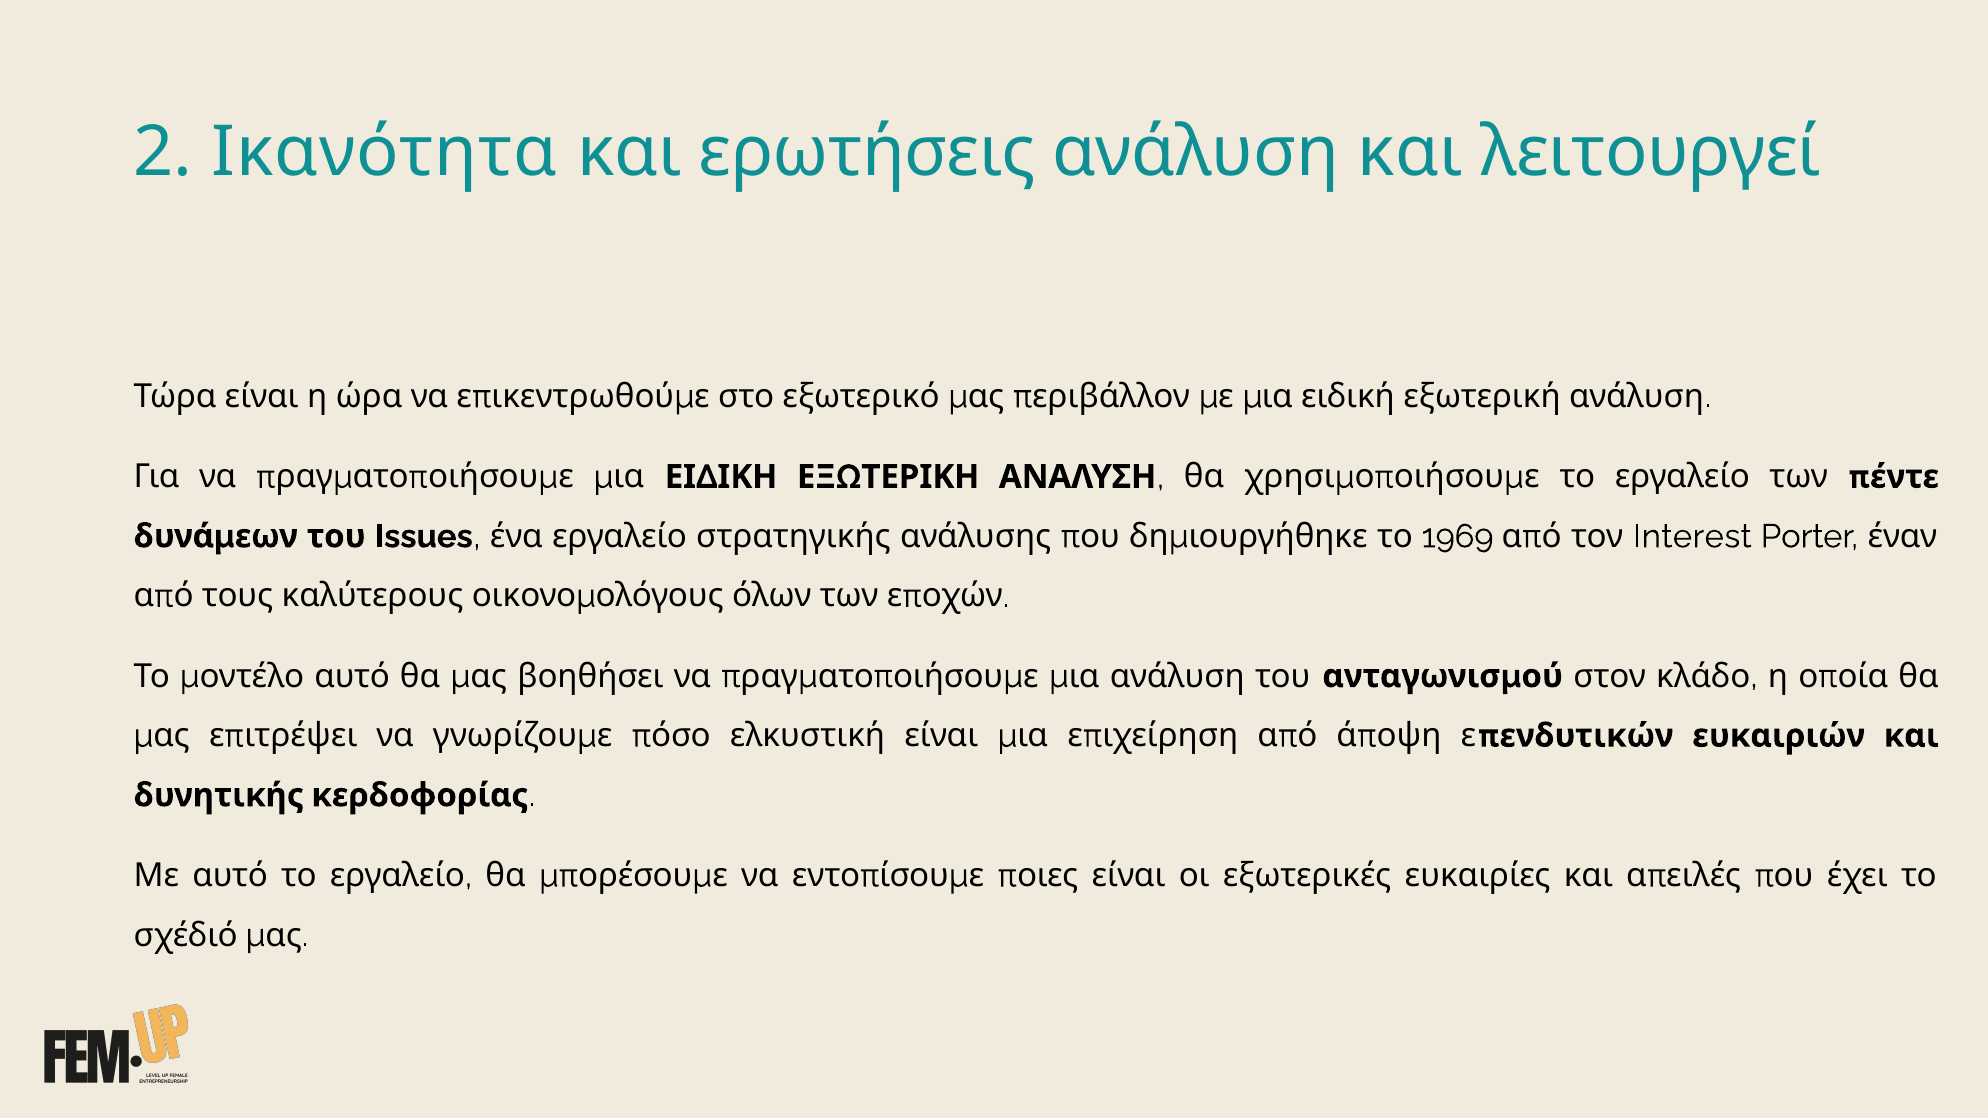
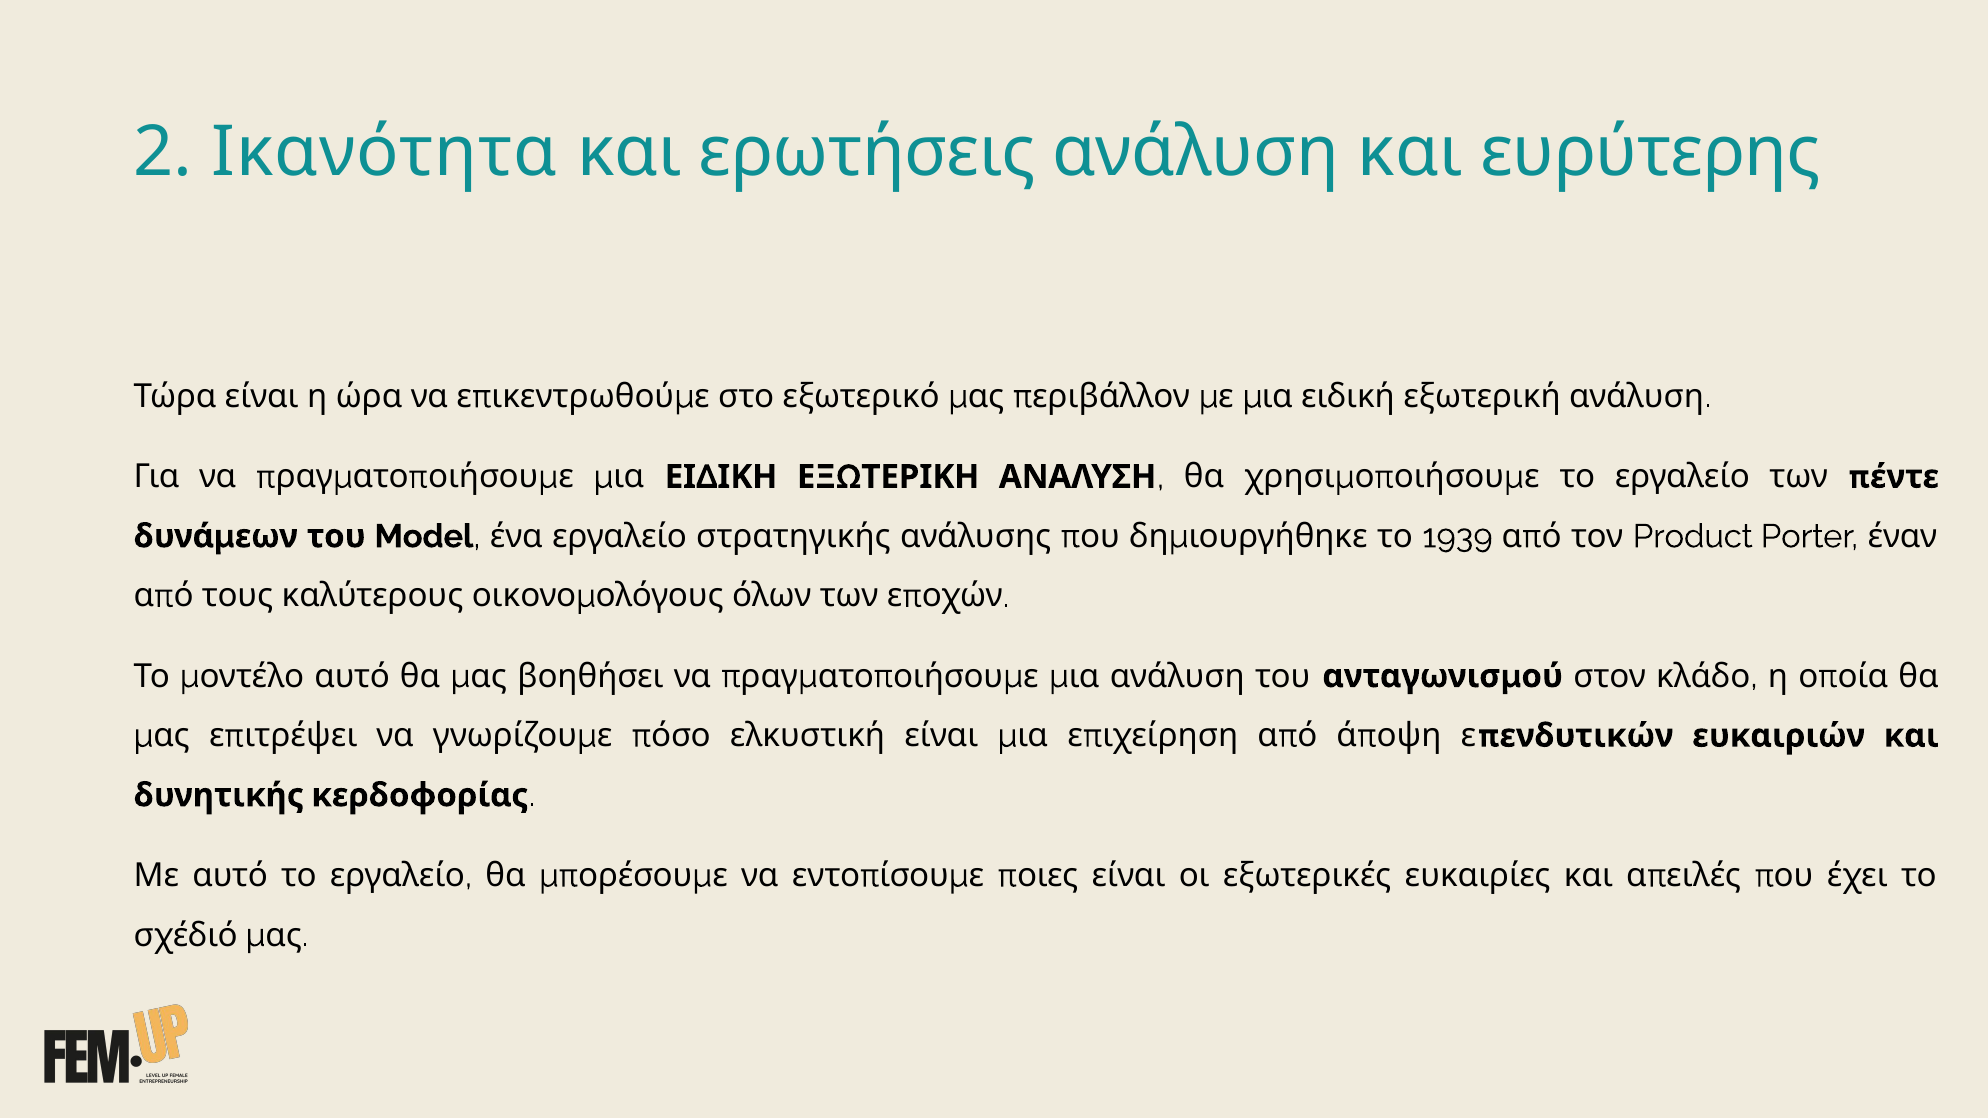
λειτουργεί: λειτουργεί -> ευρύτερης (1651, 152)
Issues: Issues -> Model (424, 537)
1969: 1969 -> 1939 (1458, 537)
Interest: Interest -> Product (1693, 537)
